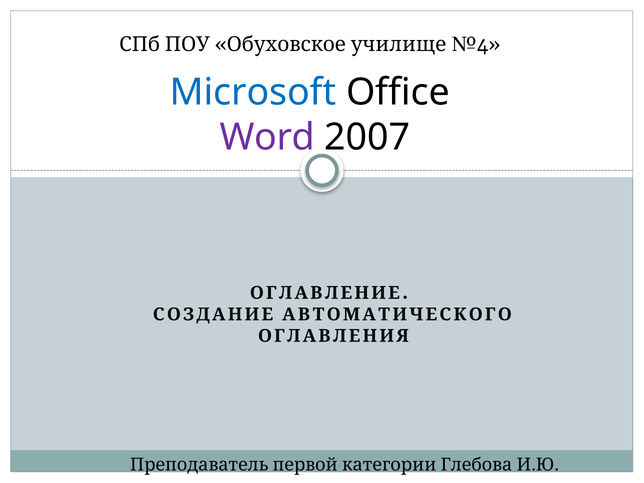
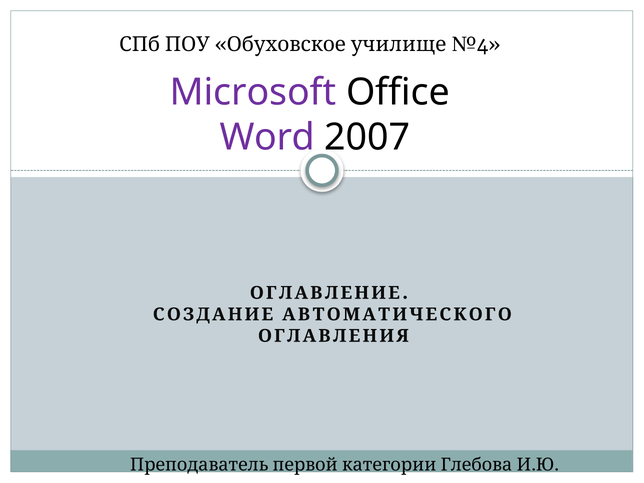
Microsoft colour: blue -> purple (253, 92)
